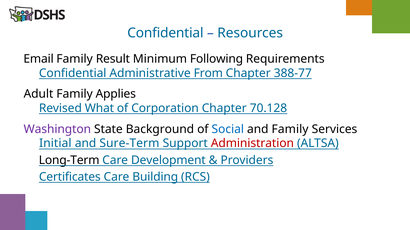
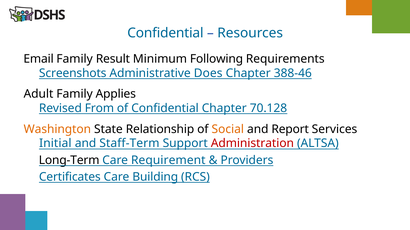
Confidential: Confidential -> Screenshots (73, 73)
From: From -> Does (208, 73)
388-77: 388-77 -> 388-46 (293, 73)
What: What -> From (99, 109)
of Corporation: Corporation -> Confidential (165, 109)
Washington colour: purple -> orange (57, 130)
Background: Background -> Relationship (160, 130)
Social colour: blue -> orange (228, 130)
and Family: Family -> Report (290, 130)
Sure-Term: Sure-Term -> Staff-Term (129, 144)
Development: Development -> Requirement (168, 161)
